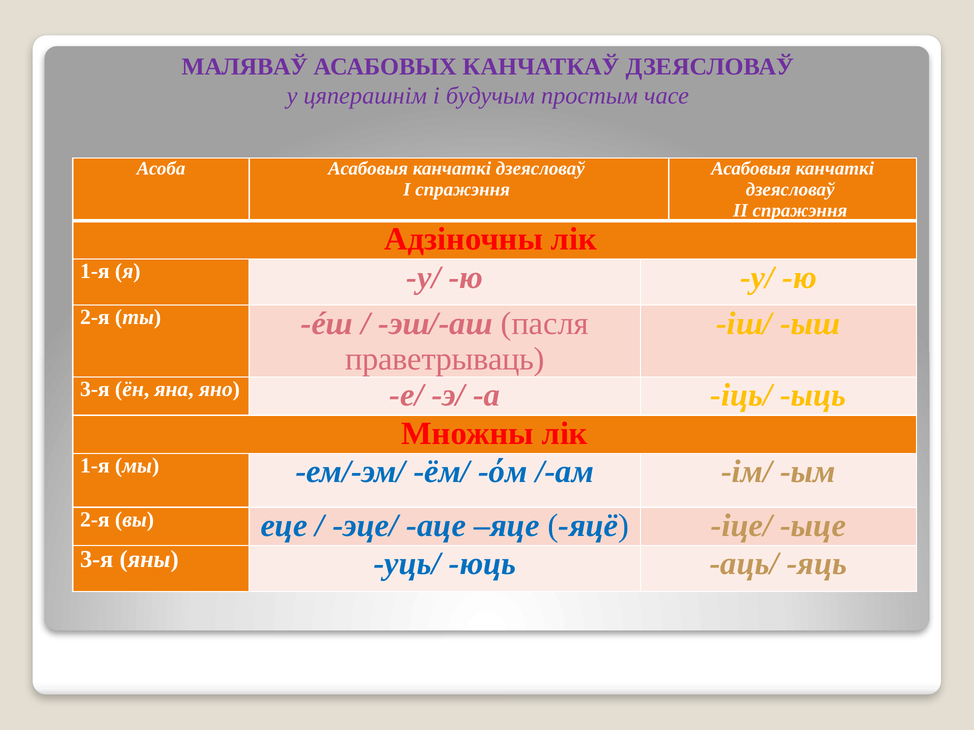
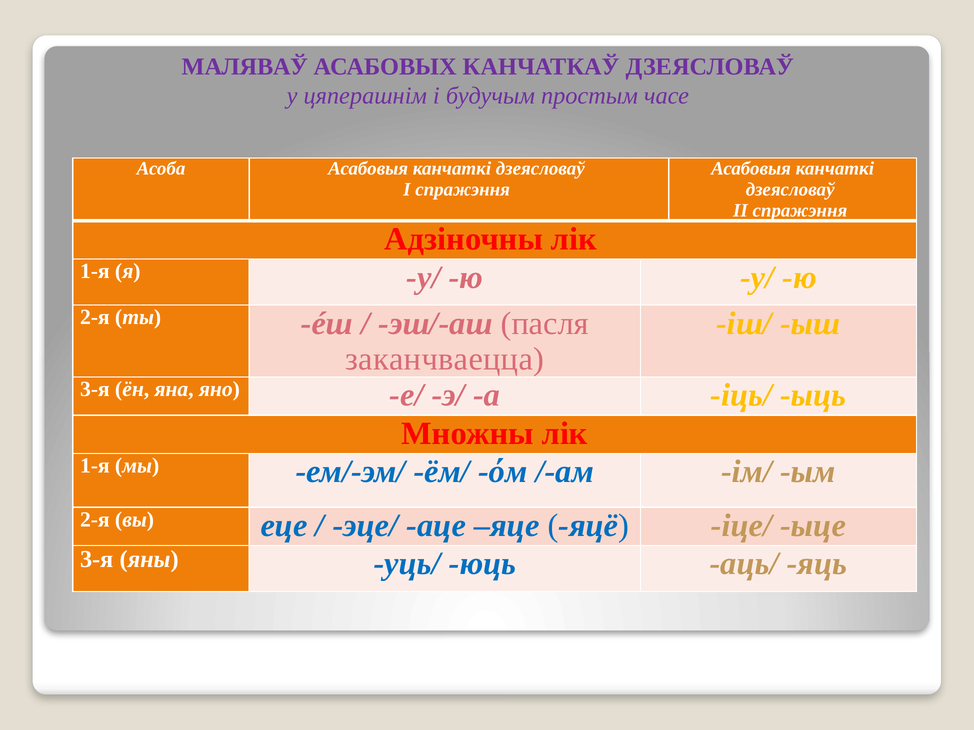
праветрываць: праветрываць -> заканчваецца (445, 359)
